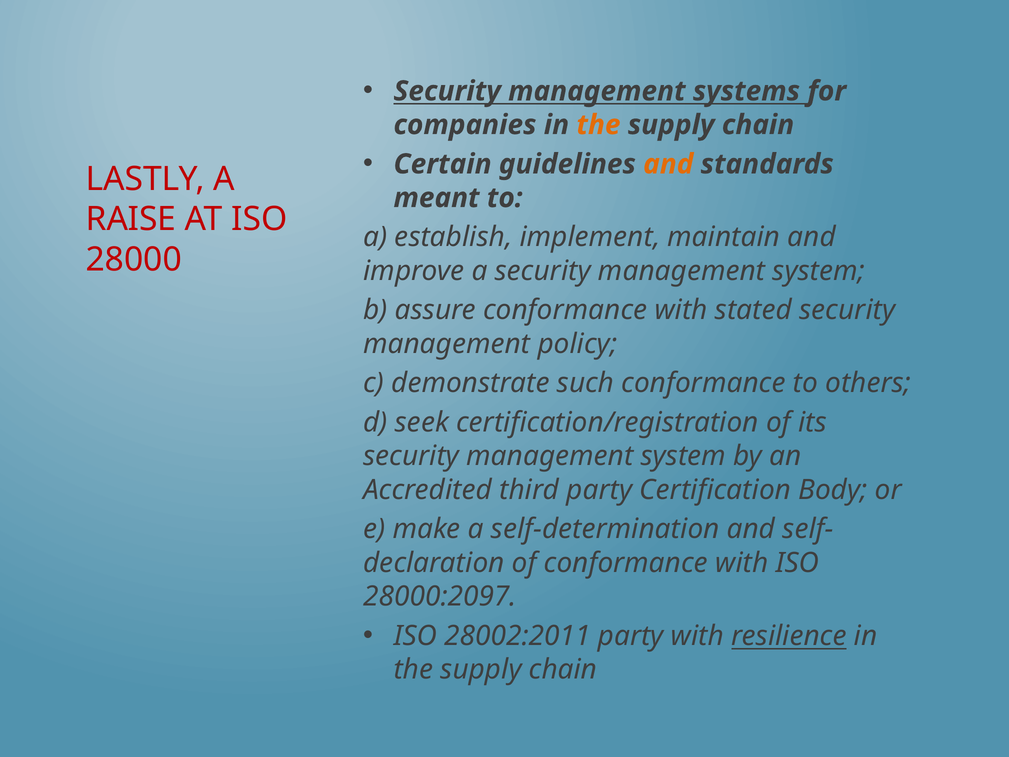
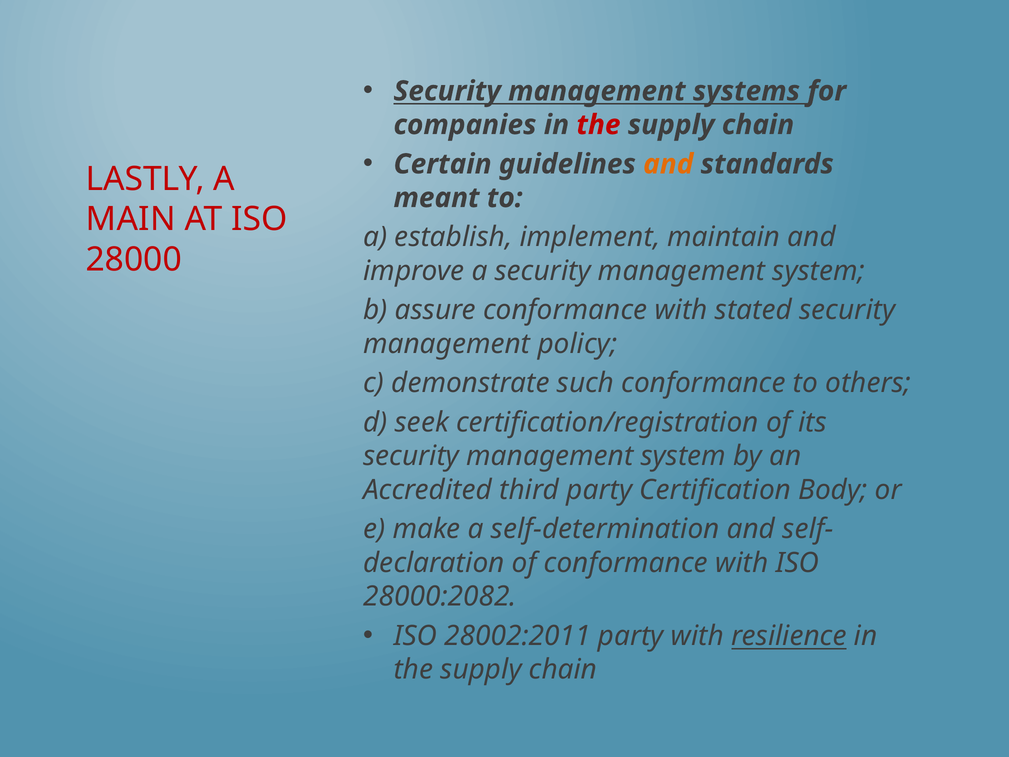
the colour: orange -> red (598, 125)
RAISE: RAISE -> MAIN (131, 219)
28000:2097: 28000:2097 -> 28000:2082 (440, 596)
